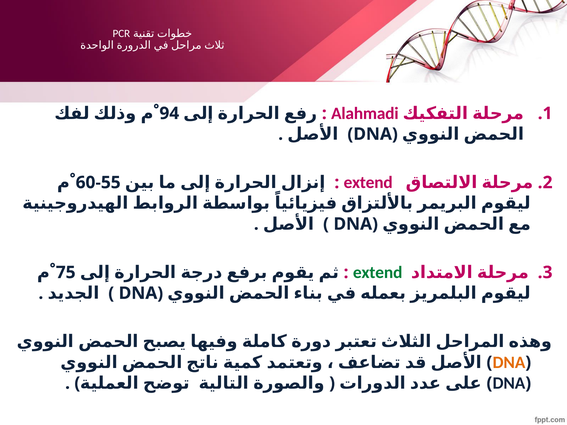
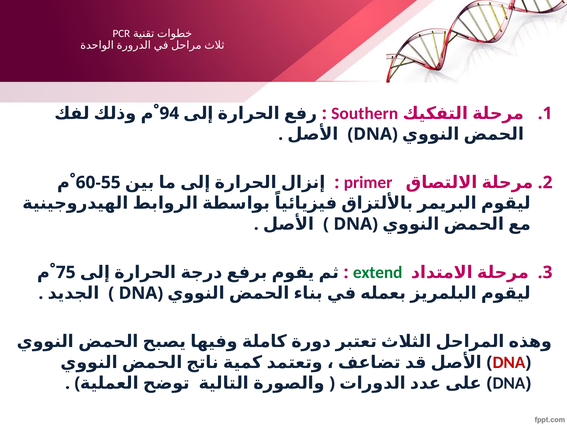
Alahmadi: Alahmadi -> Southern (365, 113)
extend: extend -> primer (368, 183)
DNA colour: orange -> red (509, 363)
